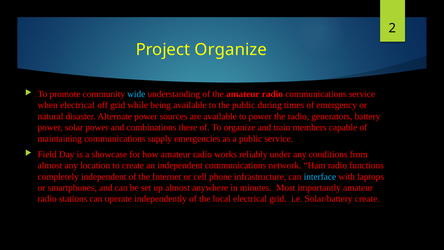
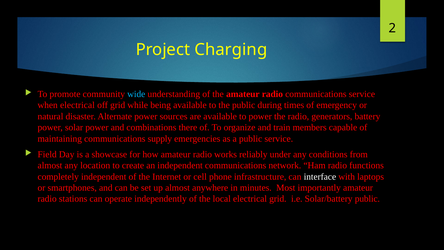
Project Organize: Organize -> Charging (231, 49)
interface colour: light blue -> white (320, 176)
Solar/battery create: create -> public (367, 199)
